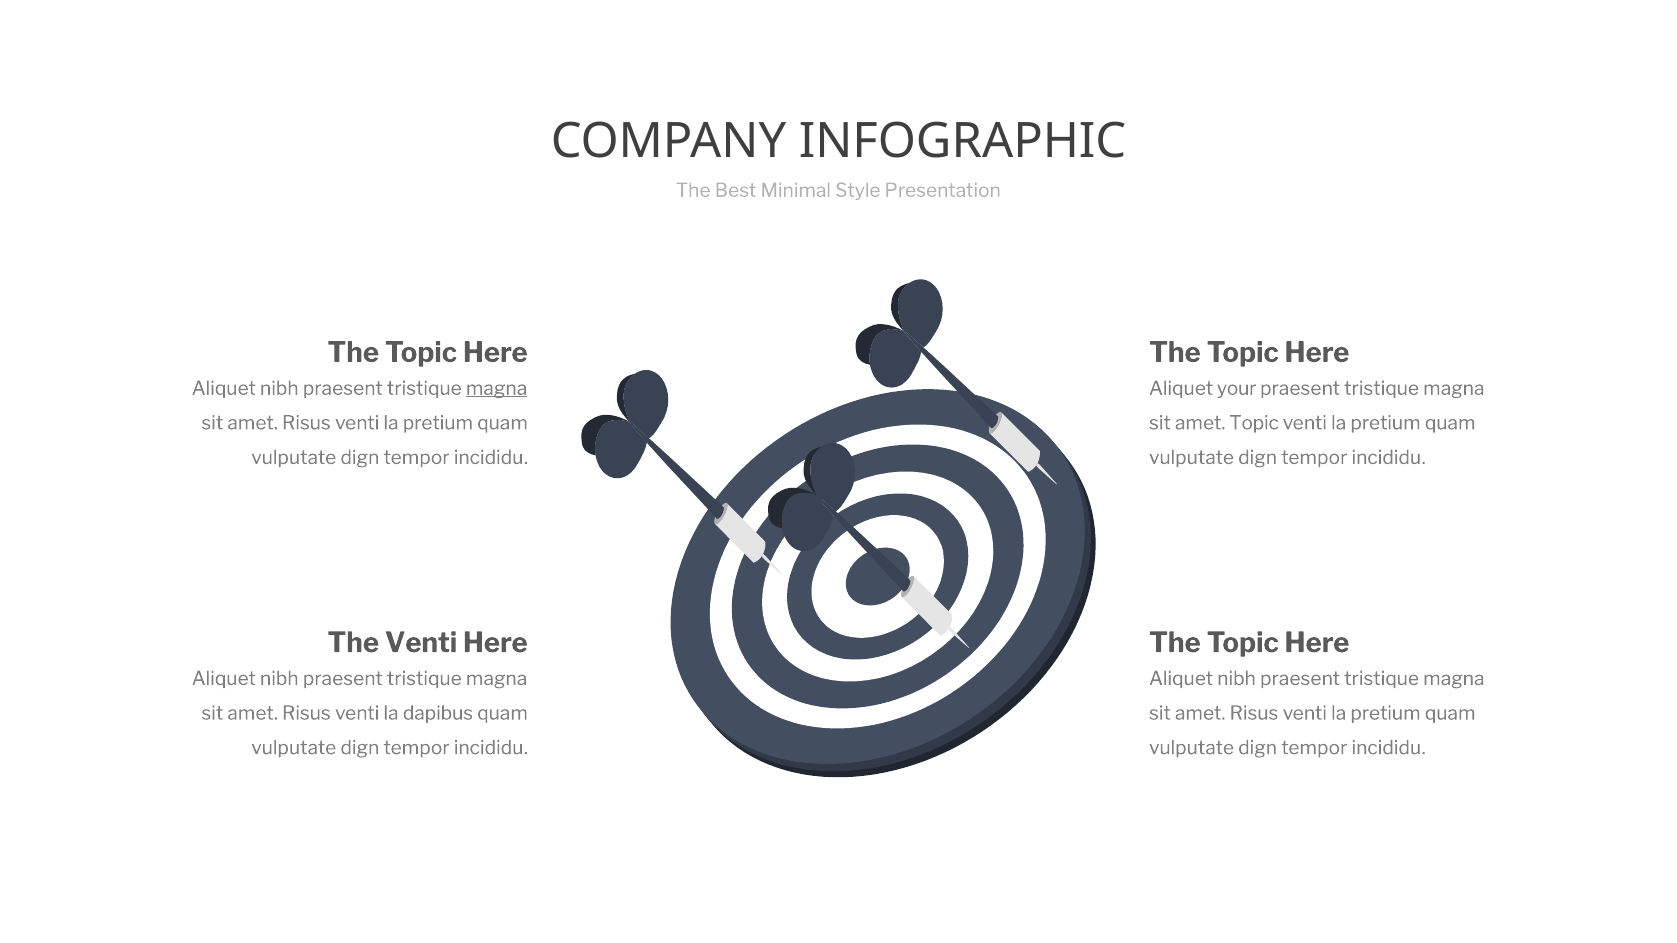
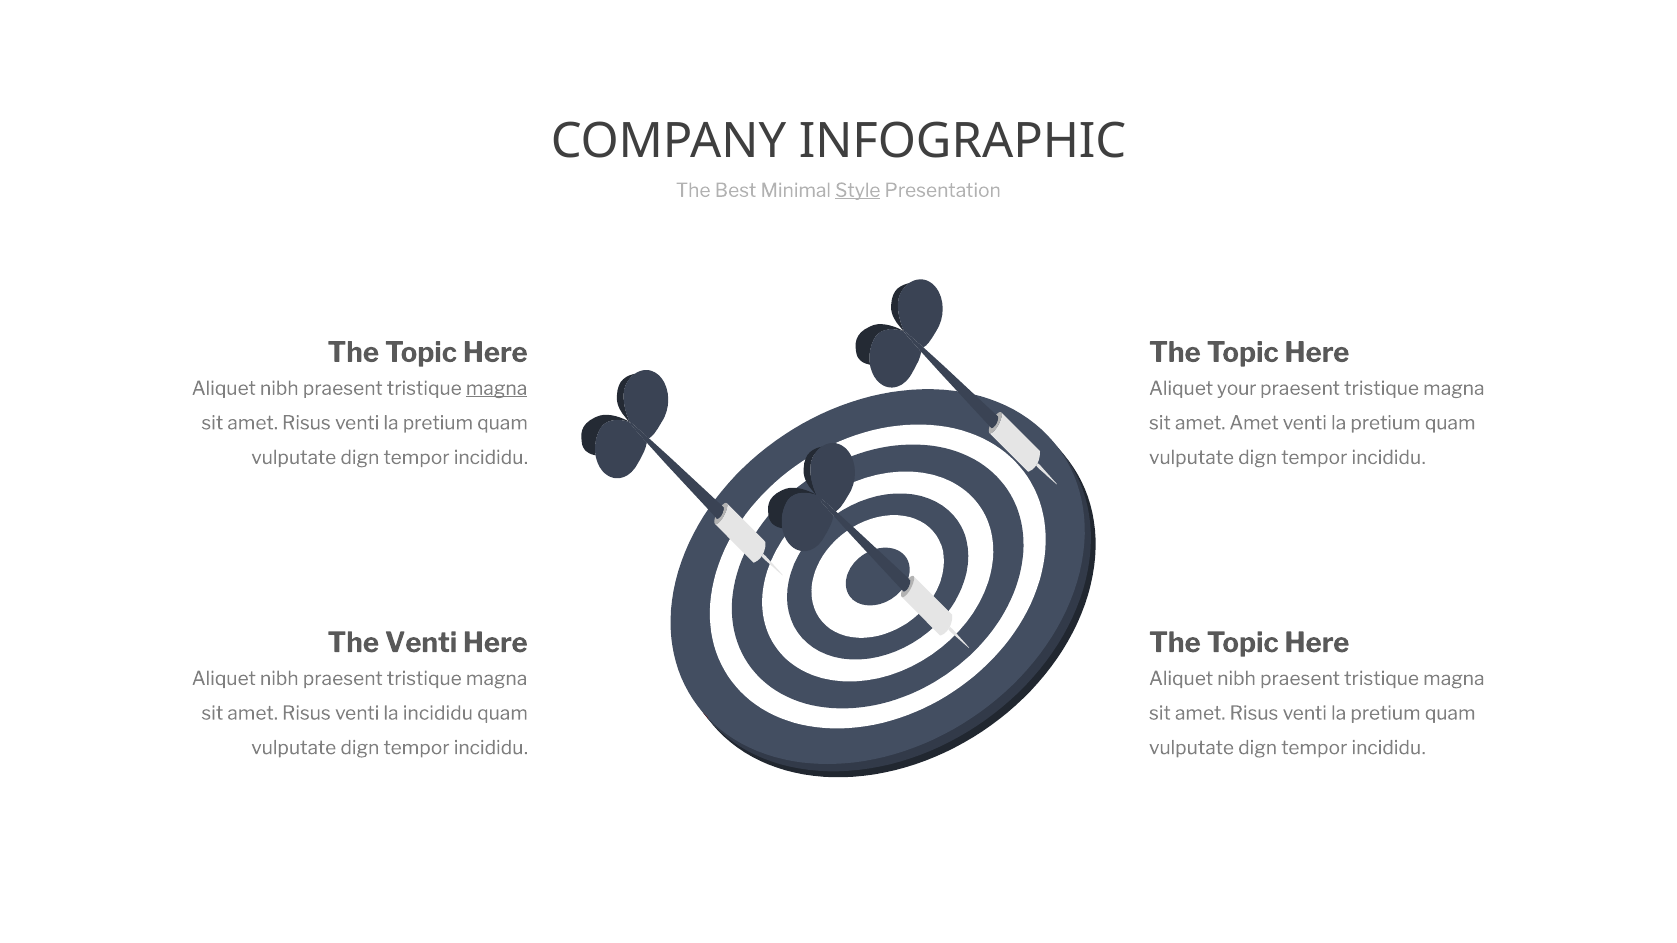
Style underline: none -> present (858, 191)
amet Topic: Topic -> Amet (1254, 423)
la dapibus: dapibus -> incididu (438, 713)
